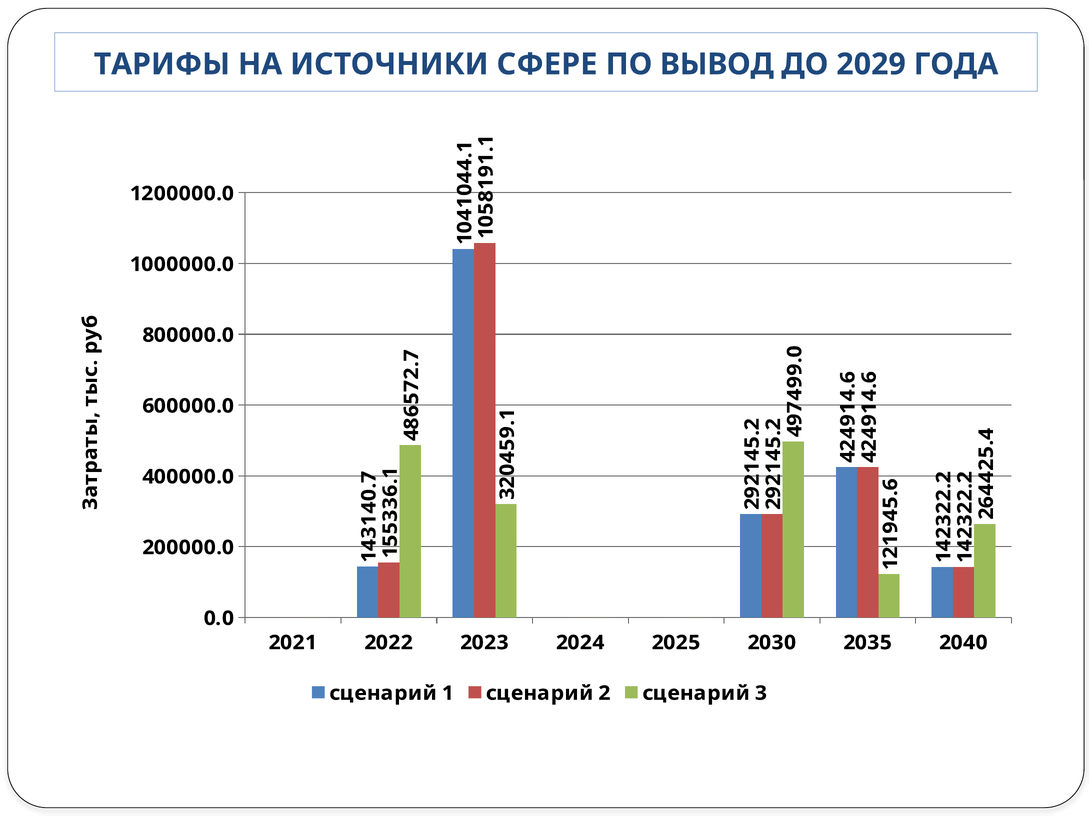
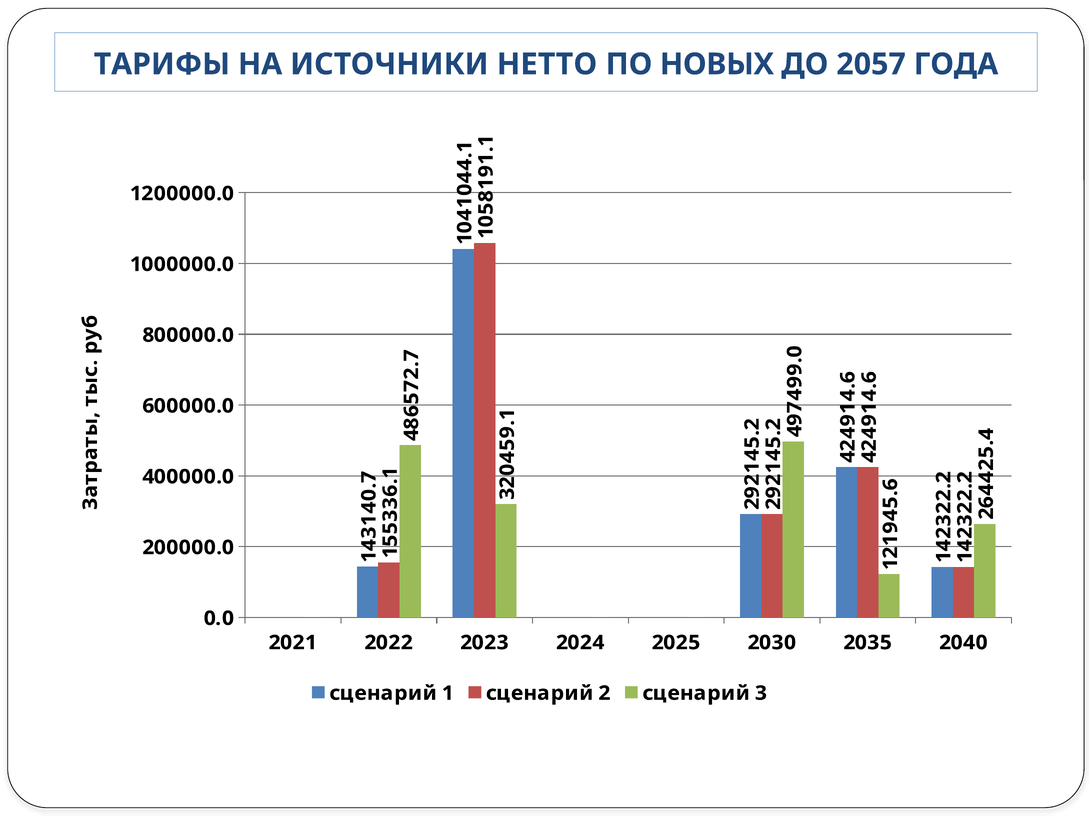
СФЕРЕ: СФЕРЕ -> НЕТТО (547, 64)
ВЫВОД: ВЫВОД -> НОВЫХ (717, 64)
2029: 2029 -> 2057 (871, 64)
